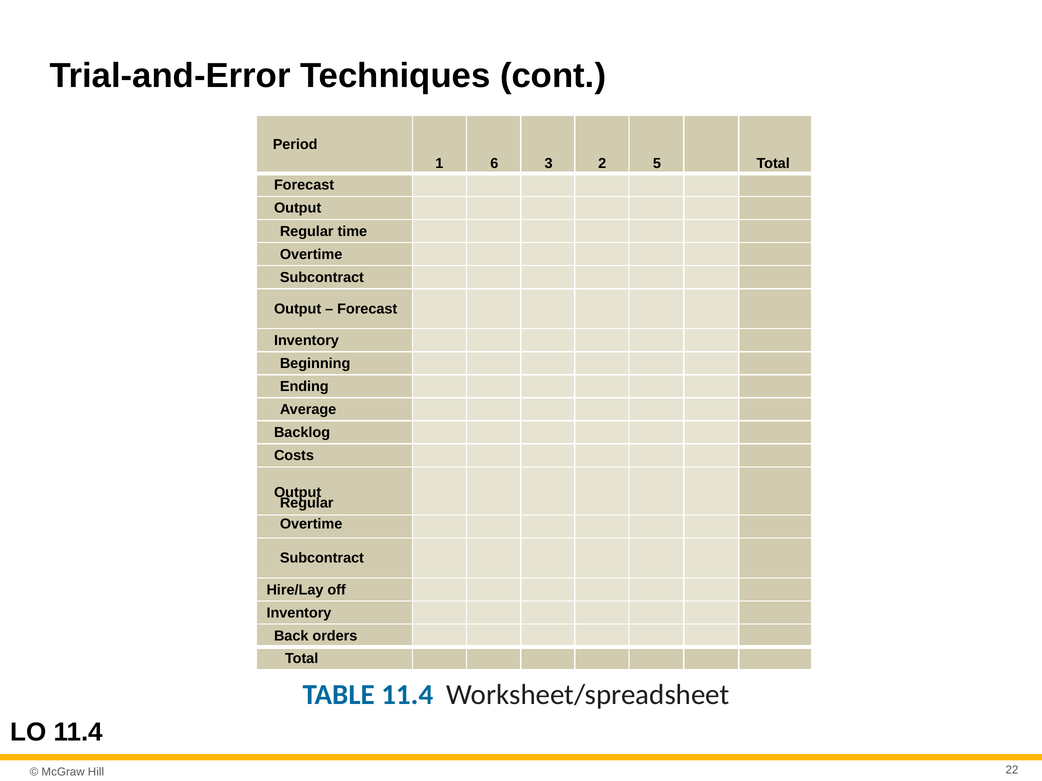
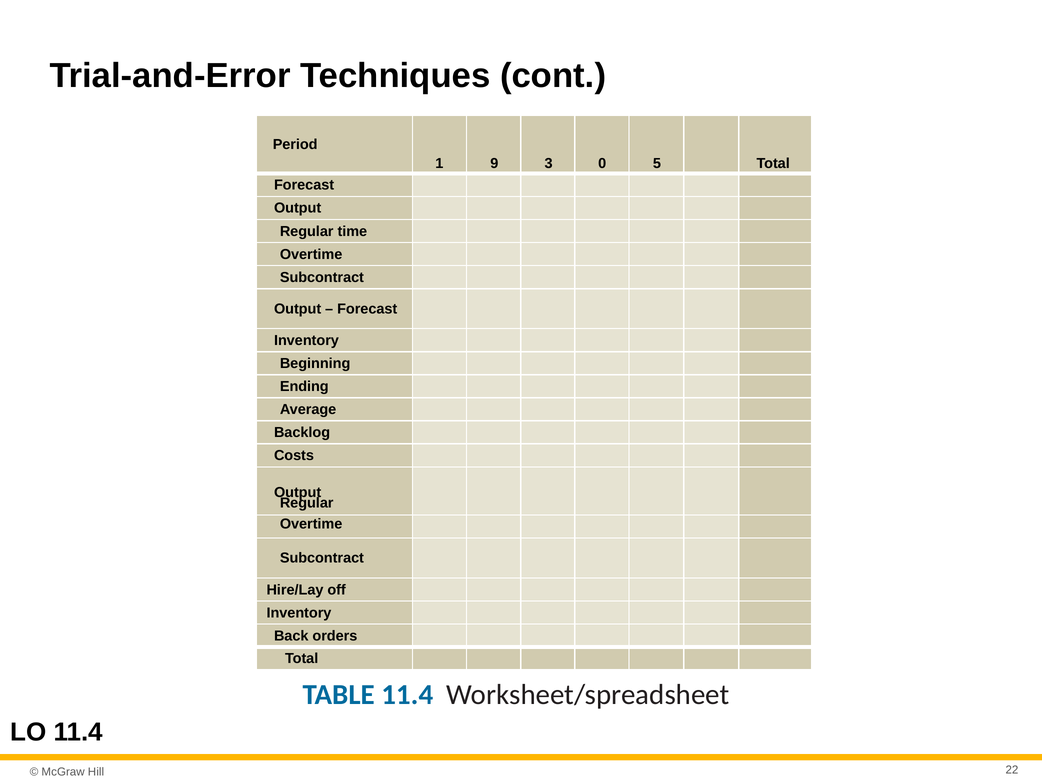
6: 6 -> 9 (494, 164)
2: 2 -> 0 (602, 164)
